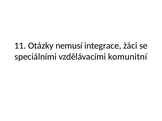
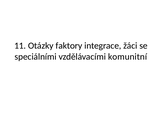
nemusí: nemusí -> faktory (69, 46)
